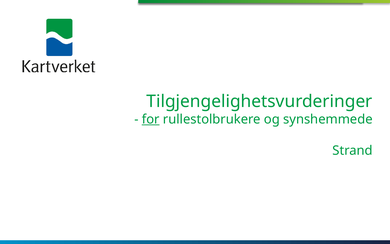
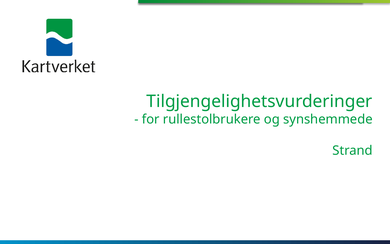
for underline: present -> none (151, 119)
